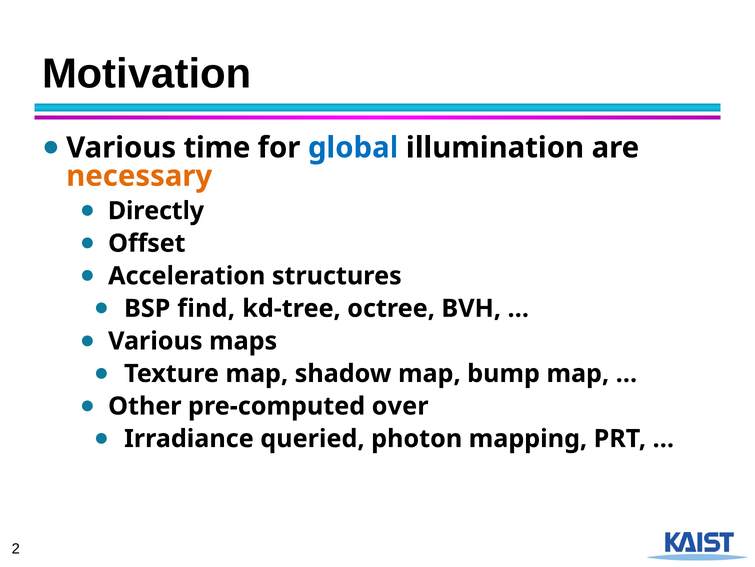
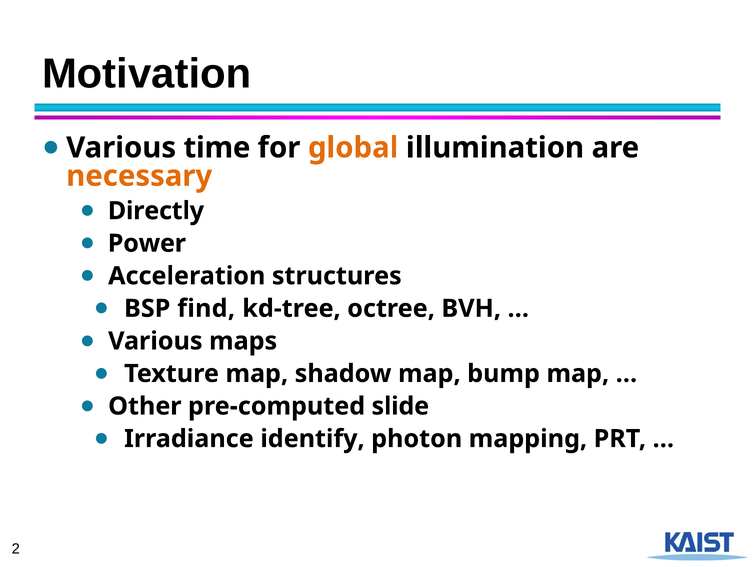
global colour: blue -> orange (353, 147)
Offset: Offset -> Power (147, 243)
over: over -> slide (400, 406)
queried: queried -> identify (312, 438)
